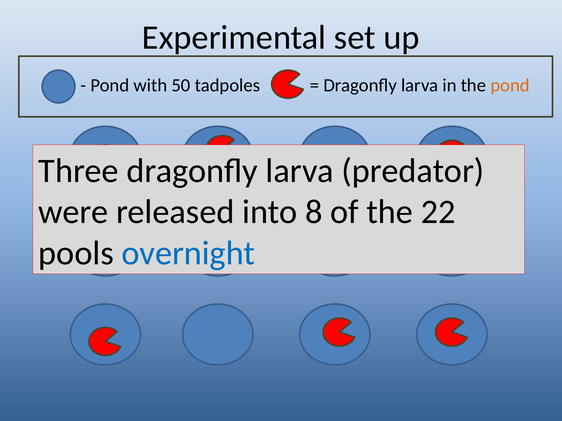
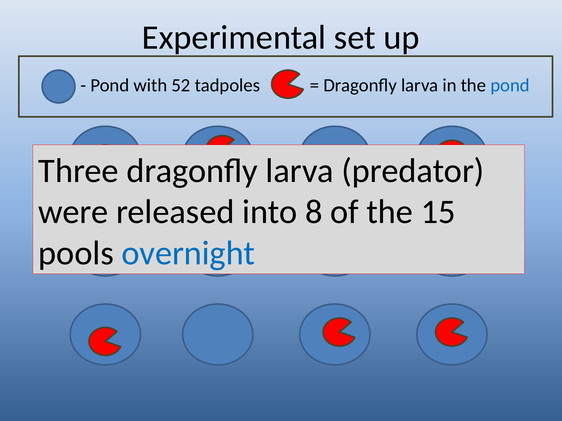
pond colour: orange -> blue (510, 85)
50: 50 -> 52 (181, 86)
22: 22 -> 15 (438, 212)
